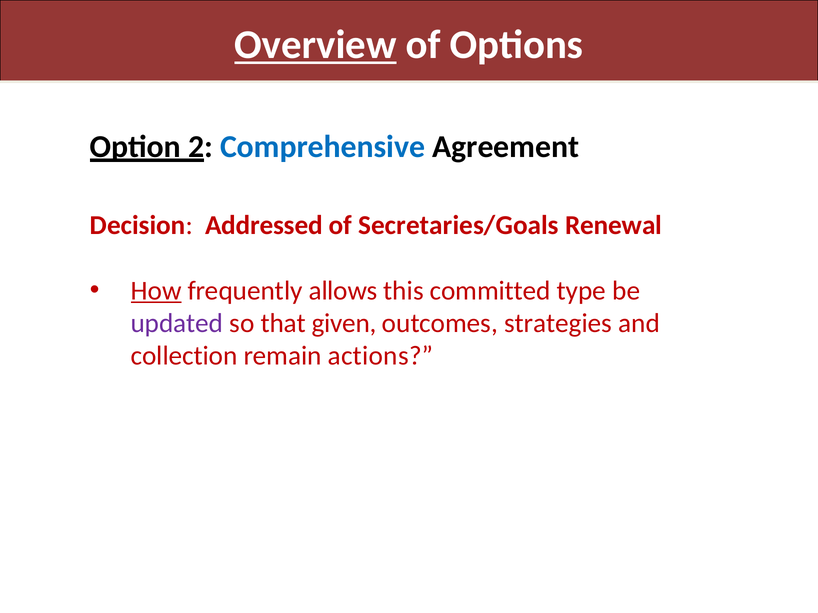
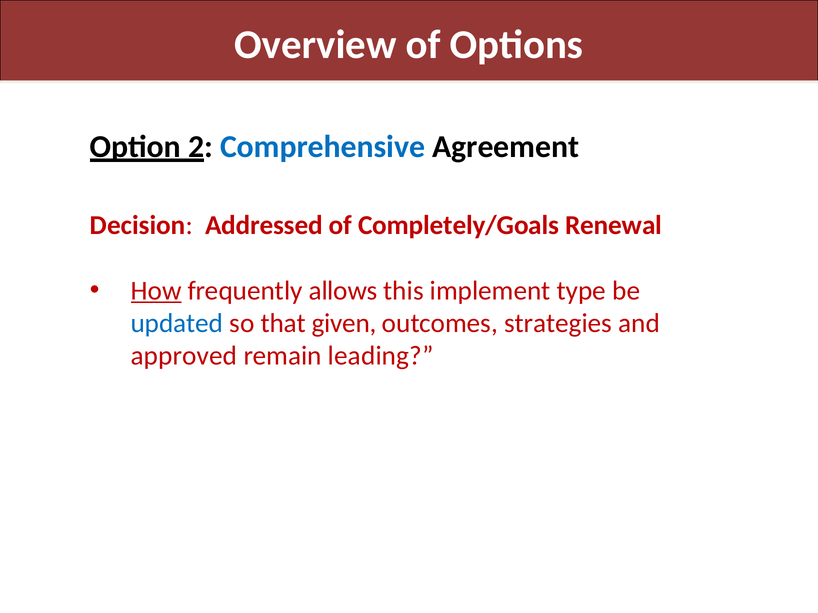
Overview underline: present -> none (315, 45)
Secretaries/Goals: Secretaries/Goals -> Completely/Goals (459, 225)
committed: committed -> implement (490, 291)
updated colour: purple -> blue (177, 324)
collection: collection -> approved (184, 356)
actions: actions -> leading (381, 356)
